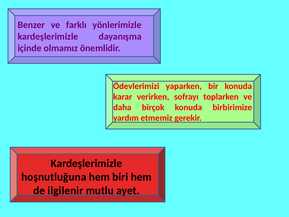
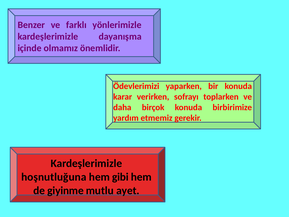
biri: biri -> gibi (120, 177)
ilgilenir: ilgilenir -> giyinme (66, 190)
